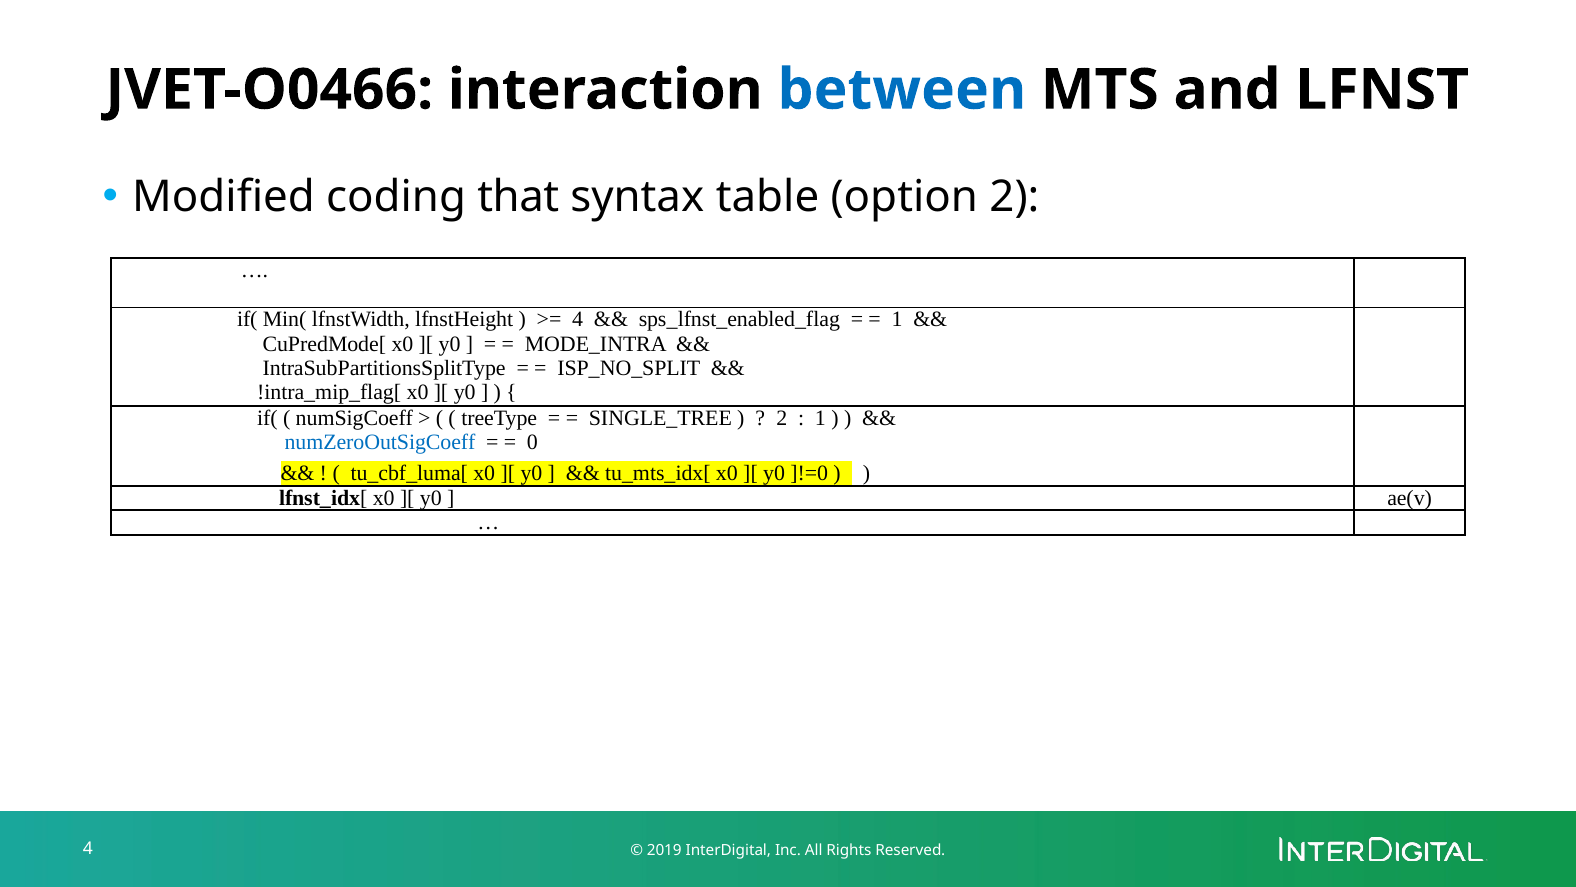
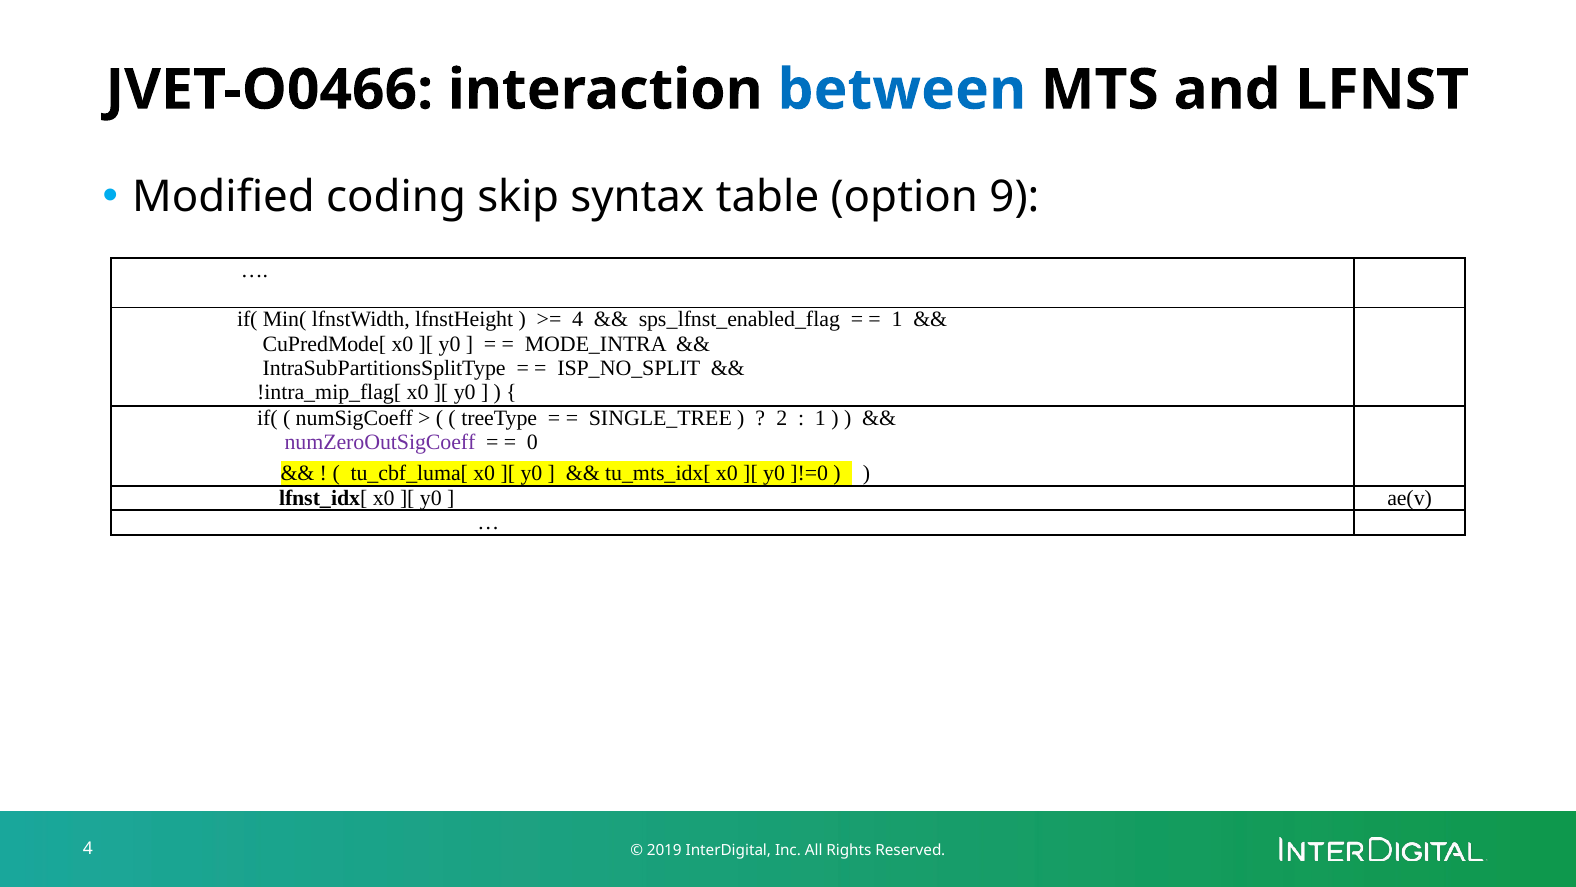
that: that -> skip (518, 197)
option 2: 2 -> 9 (1014, 197)
numZeroOutSigCoeff colour: blue -> purple (380, 442)
